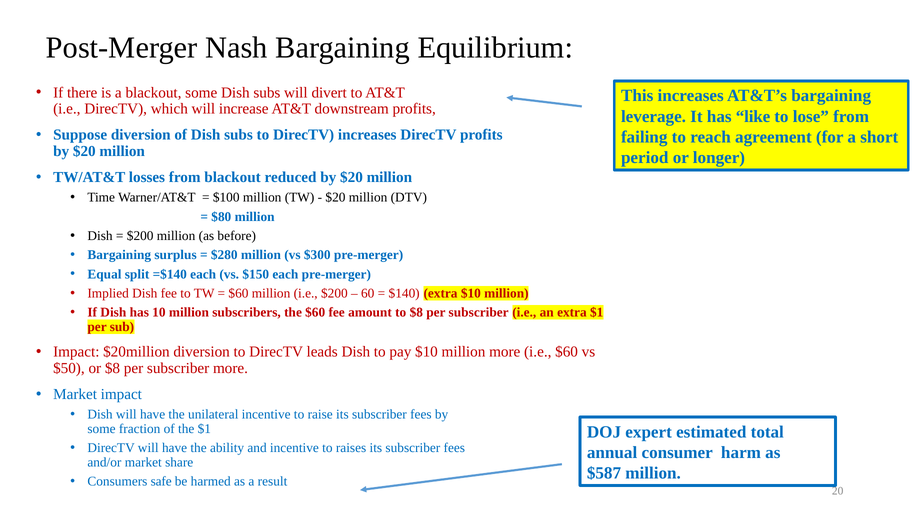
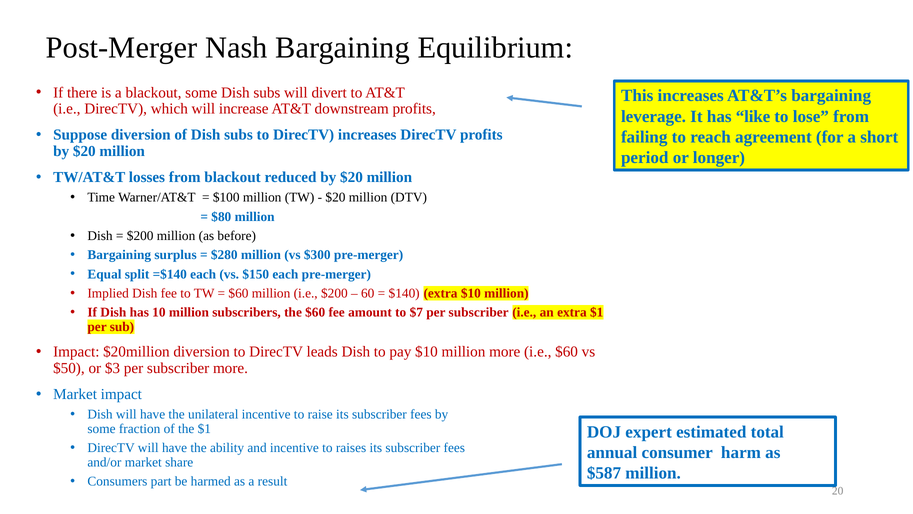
to $8: $8 -> $7 (416, 312)
or $8: $8 -> $3 (113, 368)
safe: safe -> part (161, 481)
